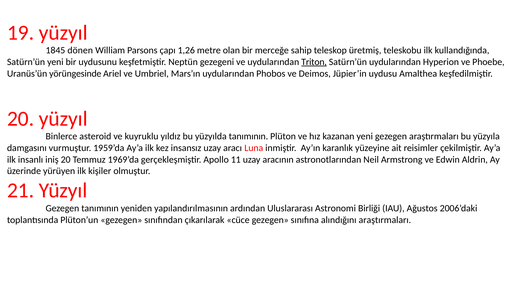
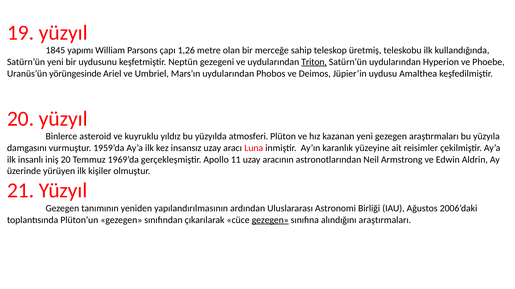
dönen: dönen -> yapımı (80, 51)
yüzyılda tanımının: tanımının -> atmosferi (248, 137)
gezegen underline: none -> present (270, 220)
